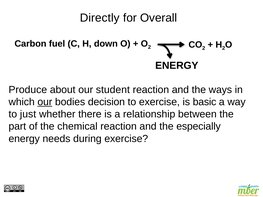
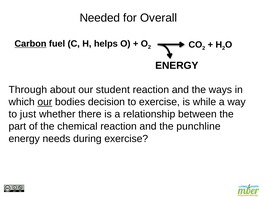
Directly: Directly -> Needed (100, 18)
Carbon underline: none -> present (30, 44)
down: down -> helps (106, 44)
Produce: Produce -> Through (28, 90)
basic: basic -> while (204, 102)
especially: especially -> punchline (198, 127)
